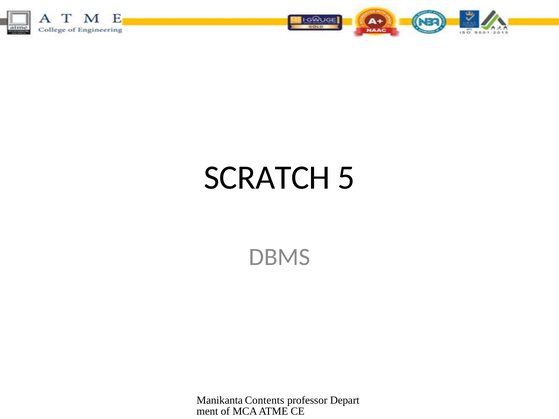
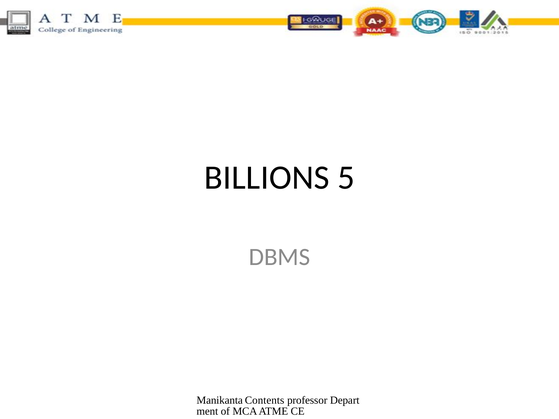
SCRATCH: SCRATCH -> BILLIONS (267, 178)
